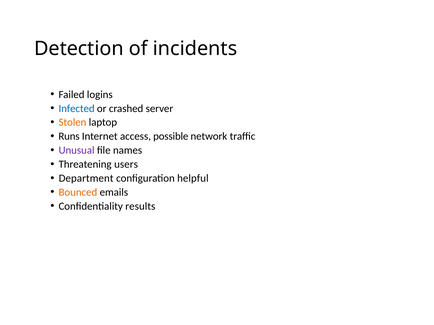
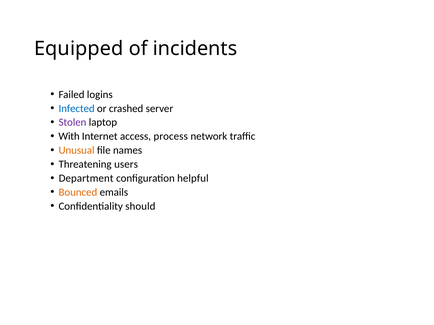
Detection: Detection -> Equipped (79, 49)
Stolen colour: orange -> purple (72, 123)
Runs: Runs -> With (69, 137)
possible: possible -> process (171, 137)
Unusual colour: purple -> orange (77, 151)
results: results -> should (140, 206)
